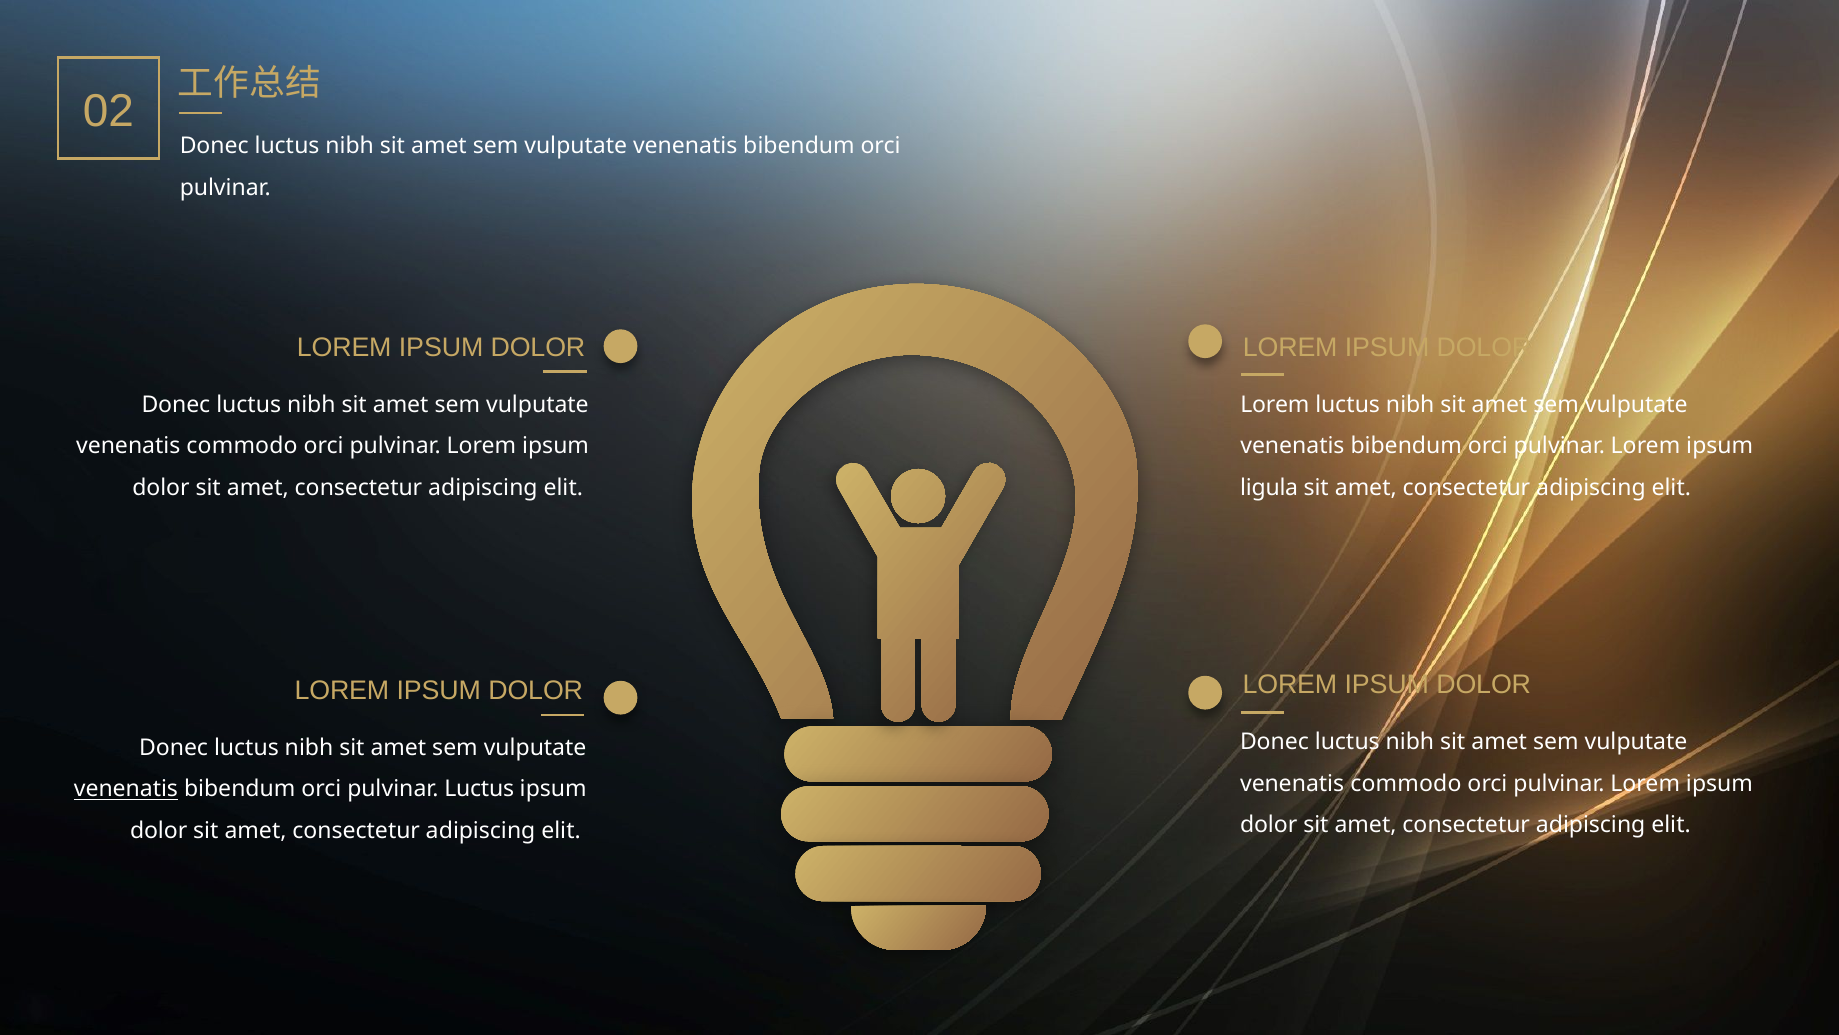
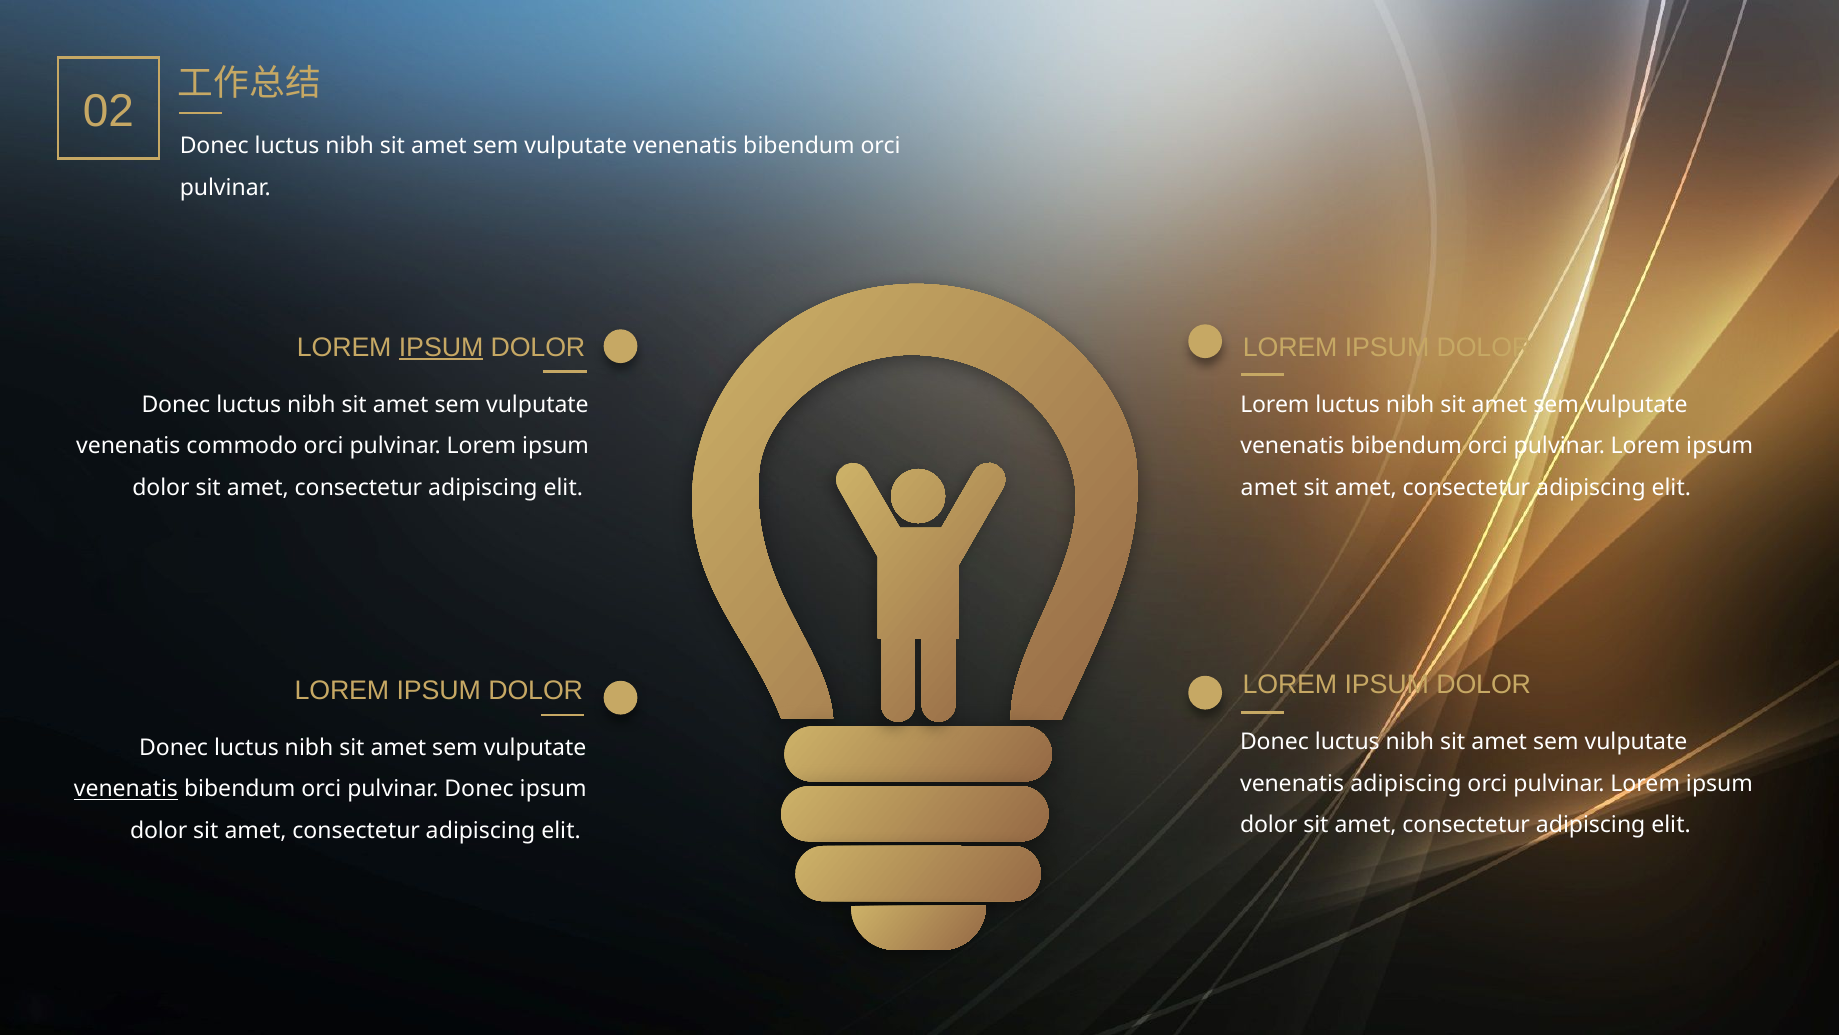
IPSUM underline: none -> present (441, 347)
ligula: ligula -> amet (1269, 487)
commodo: commodo -> adipiscing (1406, 783)
pulvinar Luctus: Luctus -> Donec (479, 789)
